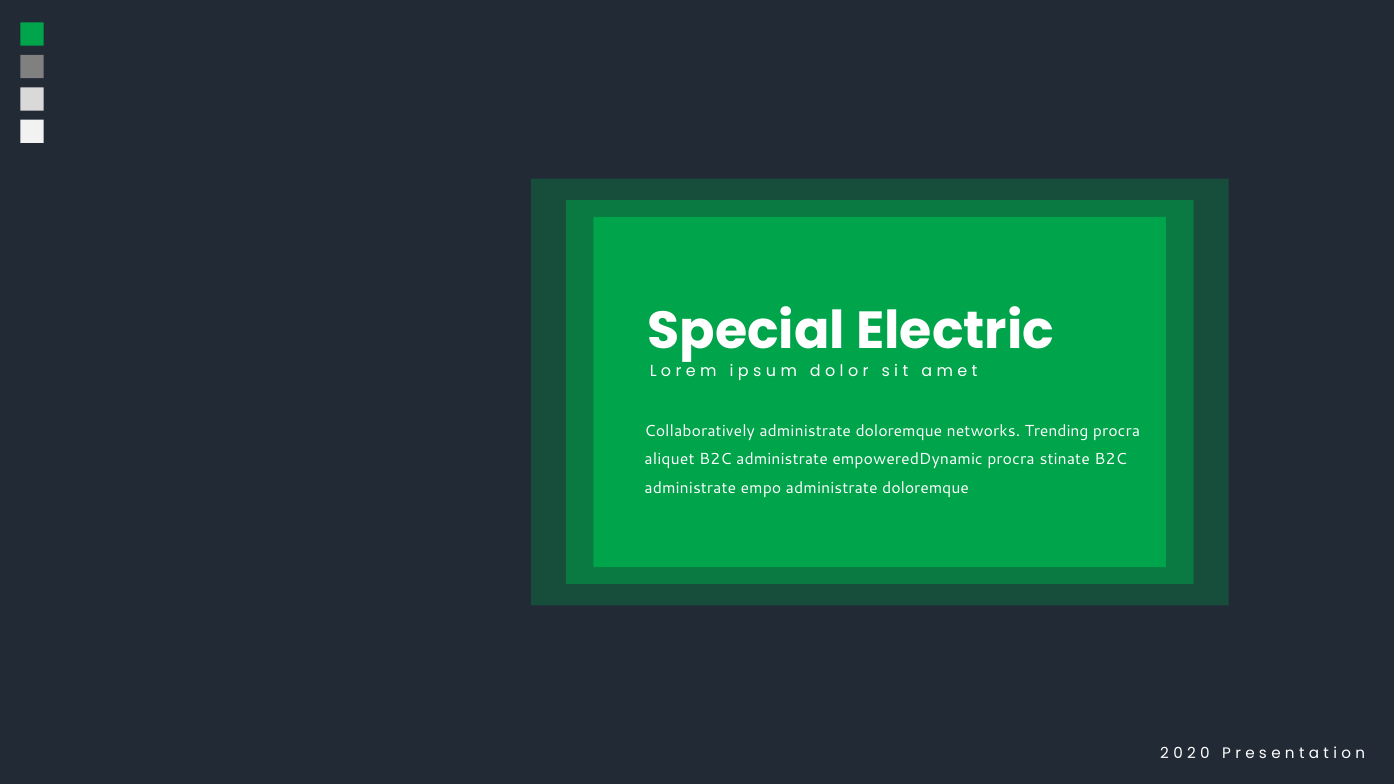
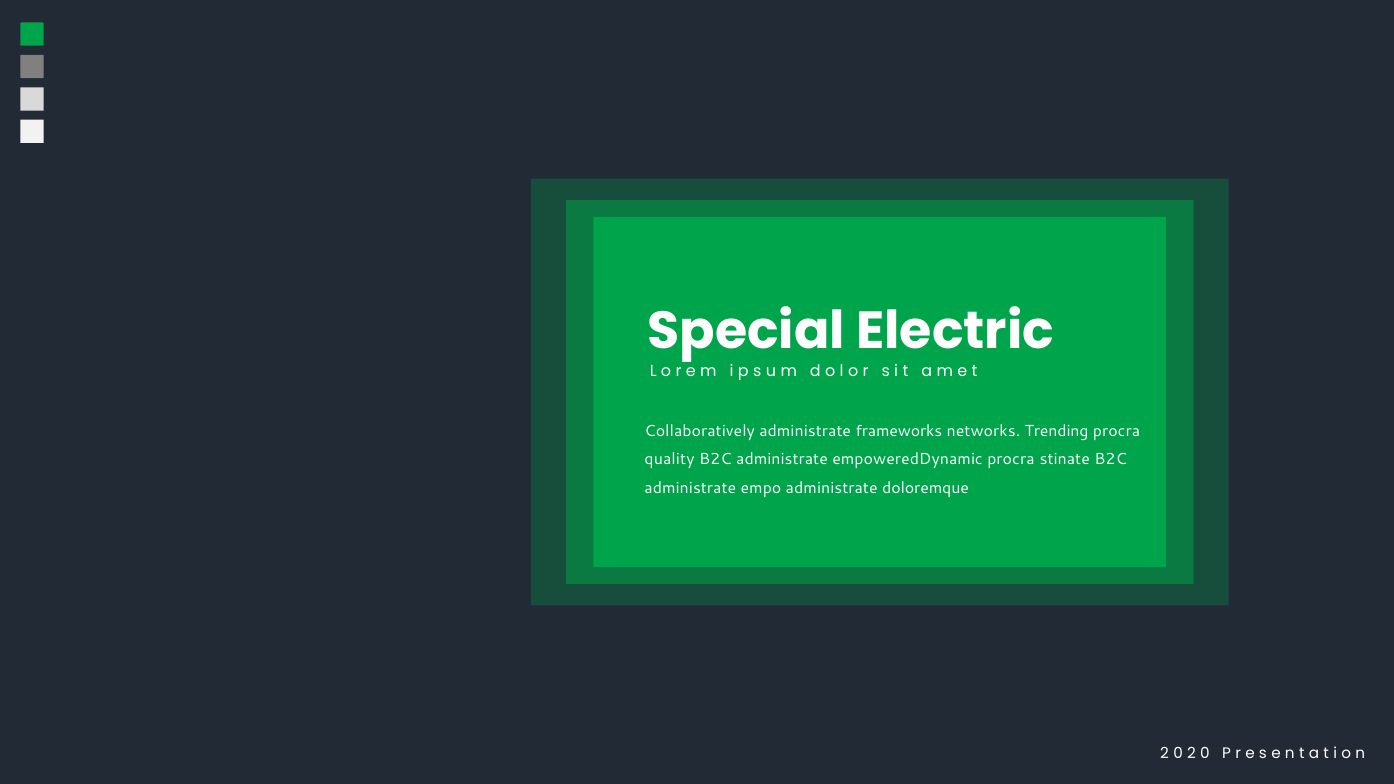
Collaboratively administrate doloremque: doloremque -> frameworks (899, 431)
aliquet: aliquet -> quality (670, 460)
